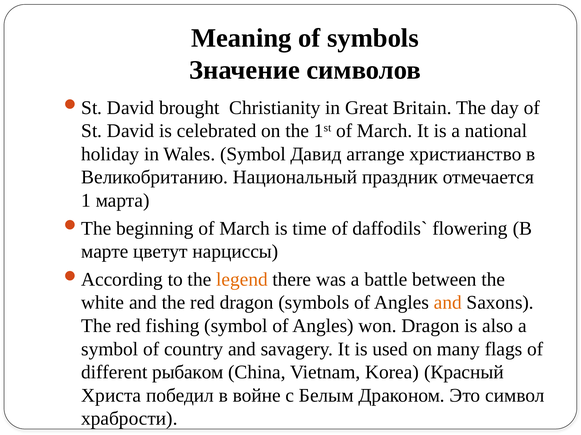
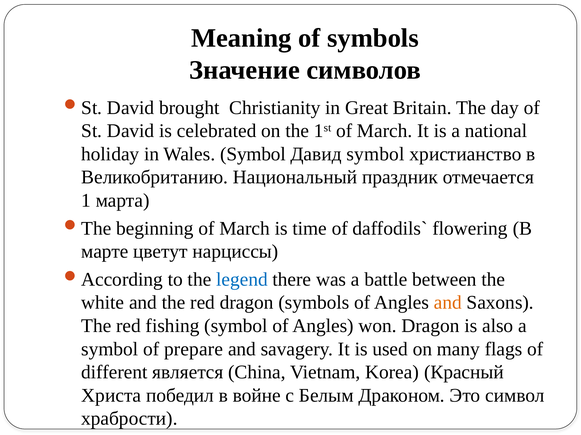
Давид arrange: arrange -> symbol (375, 154)
legend colour: orange -> blue (242, 280)
country: country -> prepare (194, 350)
рыбаком: рыбаком -> является (188, 373)
